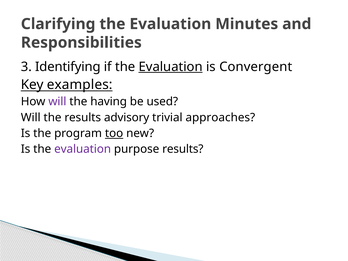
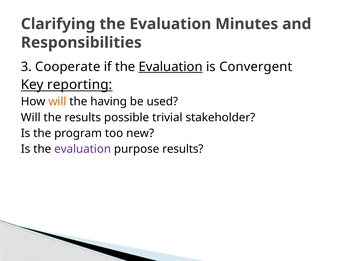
Identifying: Identifying -> Cooperate (68, 67)
examples: examples -> reporting (80, 85)
will colour: purple -> orange (57, 102)
advisory: advisory -> possible (127, 117)
approaches: approaches -> stakeholder (220, 117)
too underline: present -> none (114, 133)
